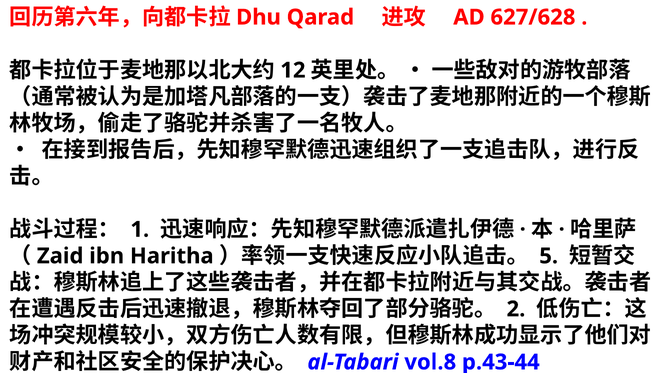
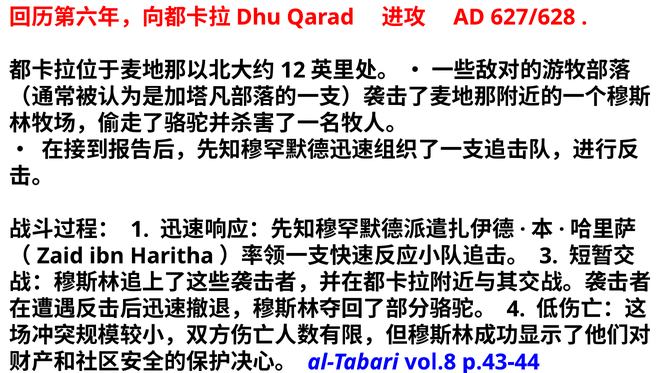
5: 5 -> 3 (549, 256)
2: 2 -> 4 (516, 309)
